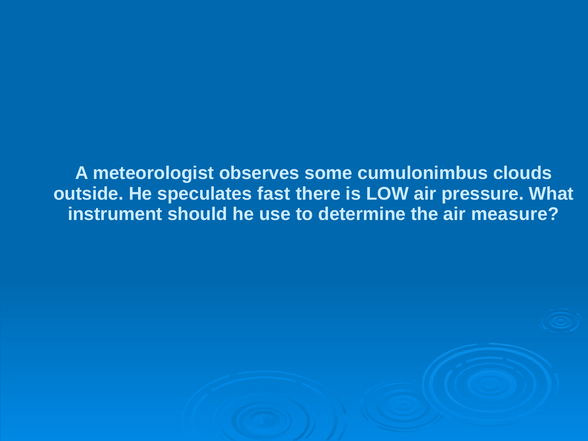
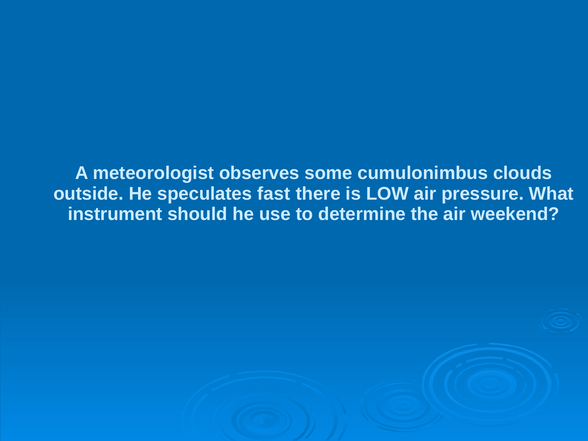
measure: measure -> weekend (515, 214)
